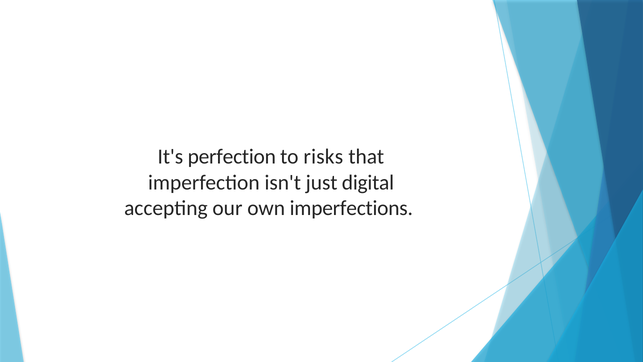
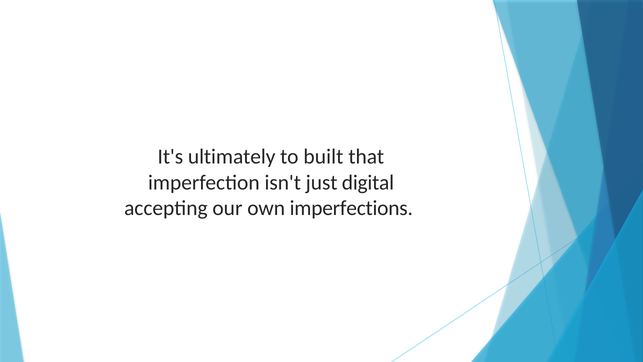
perfection: perfection -> ultimately (232, 157)
risks: risks -> built (323, 157)
